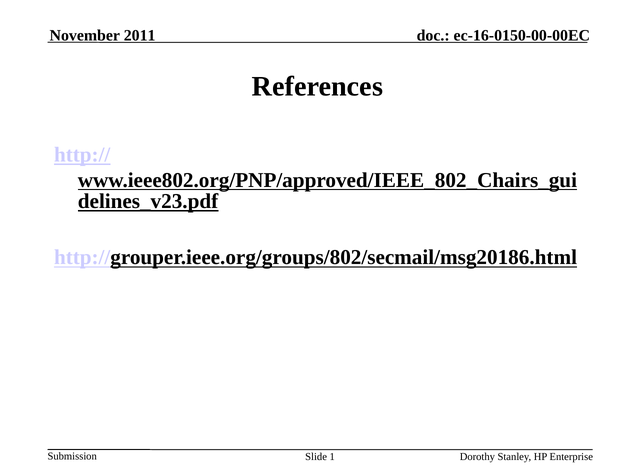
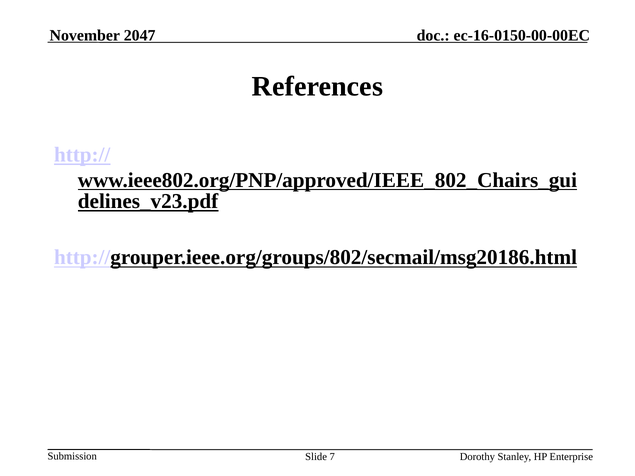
2011: 2011 -> 2047 (140, 35)
1: 1 -> 7 (332, 457)
